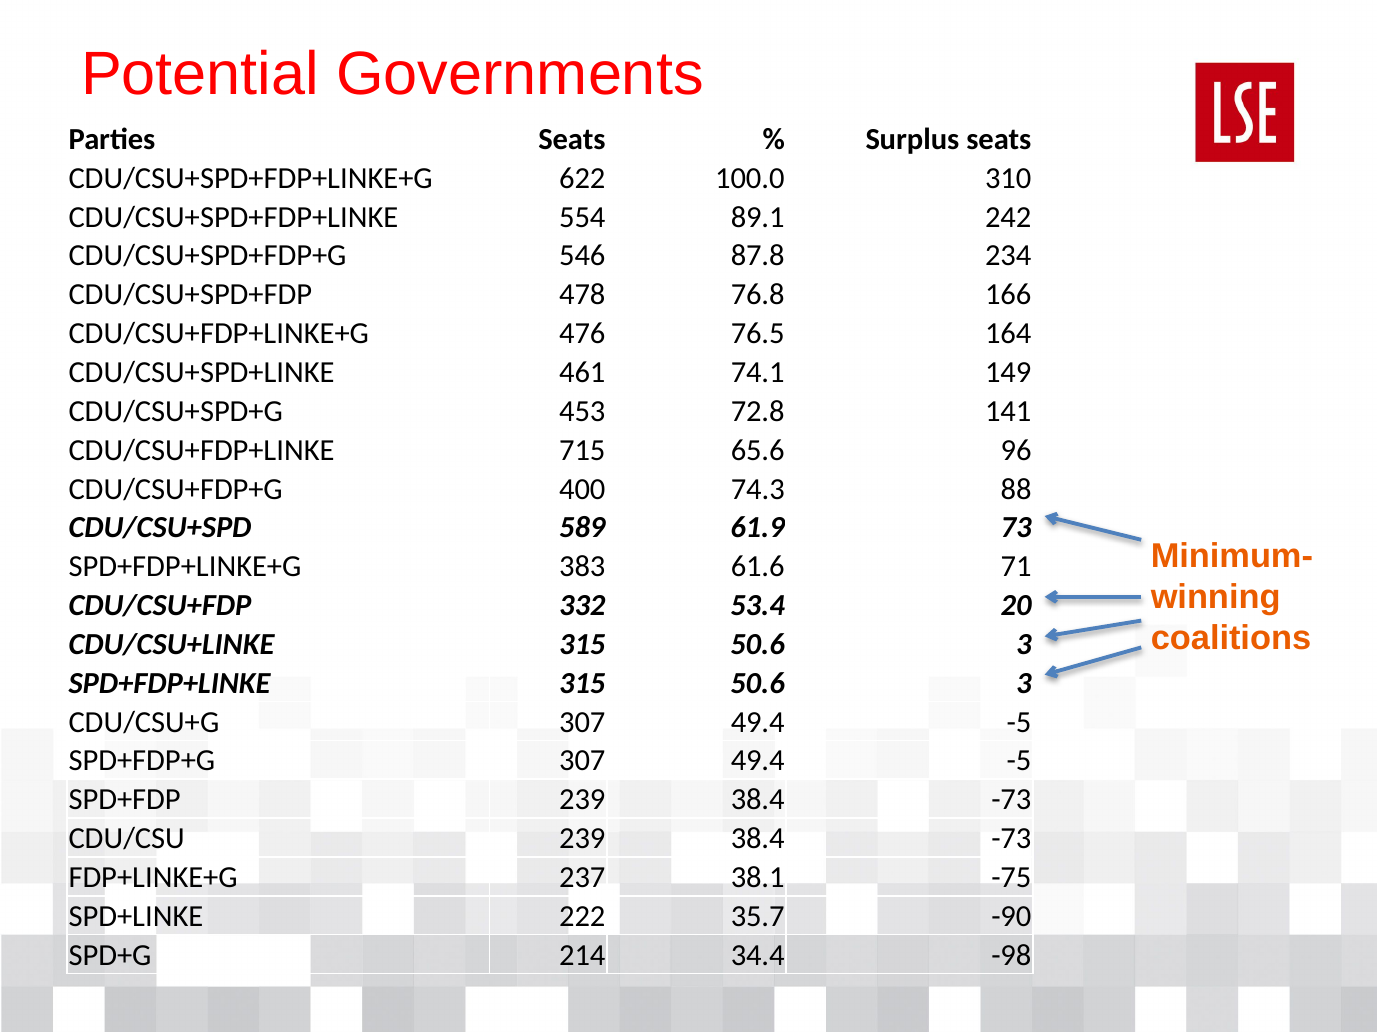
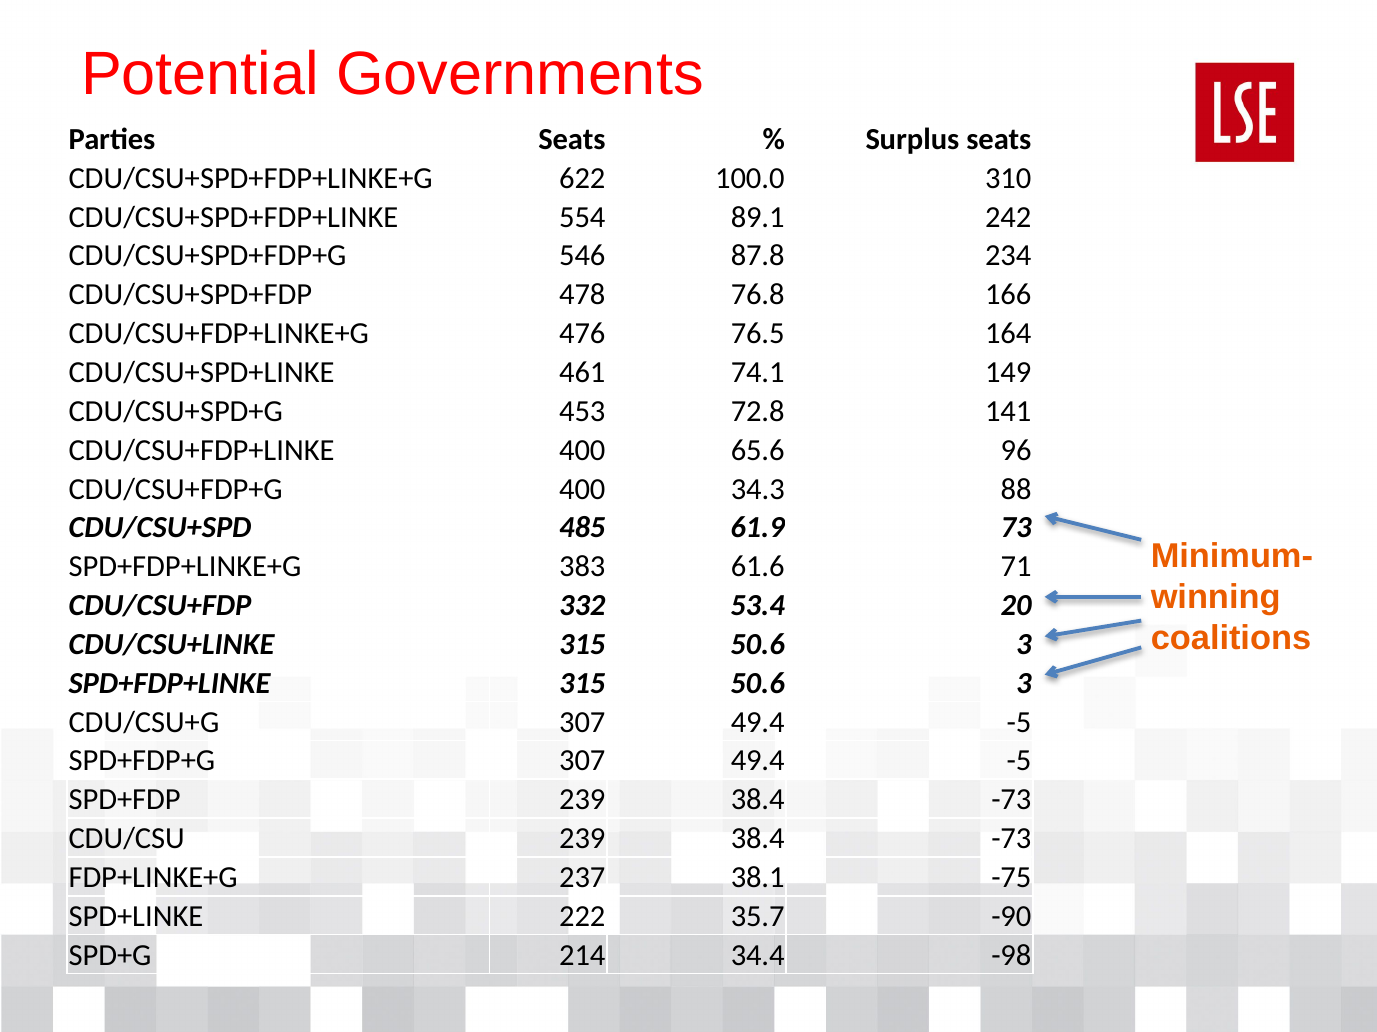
CDU/CSU+FDP+LINKE 715: 715 -> 400 (582, 450)
74.3: 74.3 -> 34.3 (758, 489)
589: 589 -> 485 (582, 528)
